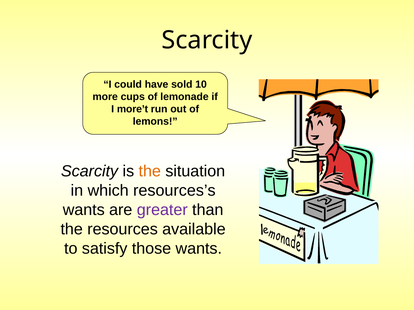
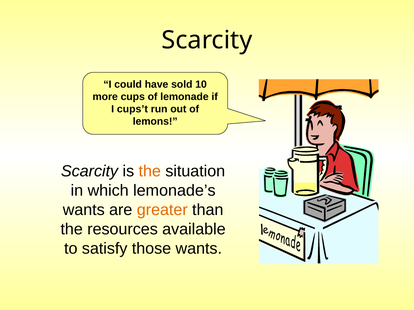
more’t: more’t -> cups’t (132, 109)
resources’s: resources’s -> lemonade’s (174, 191)
greater colour: purple -> orange (162, 210)
